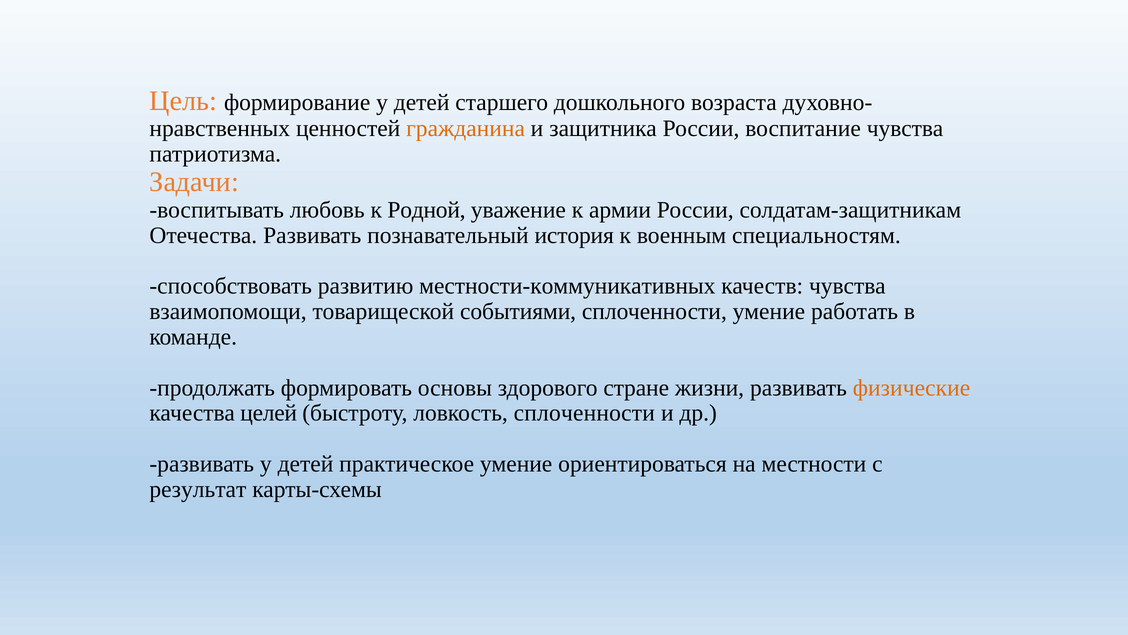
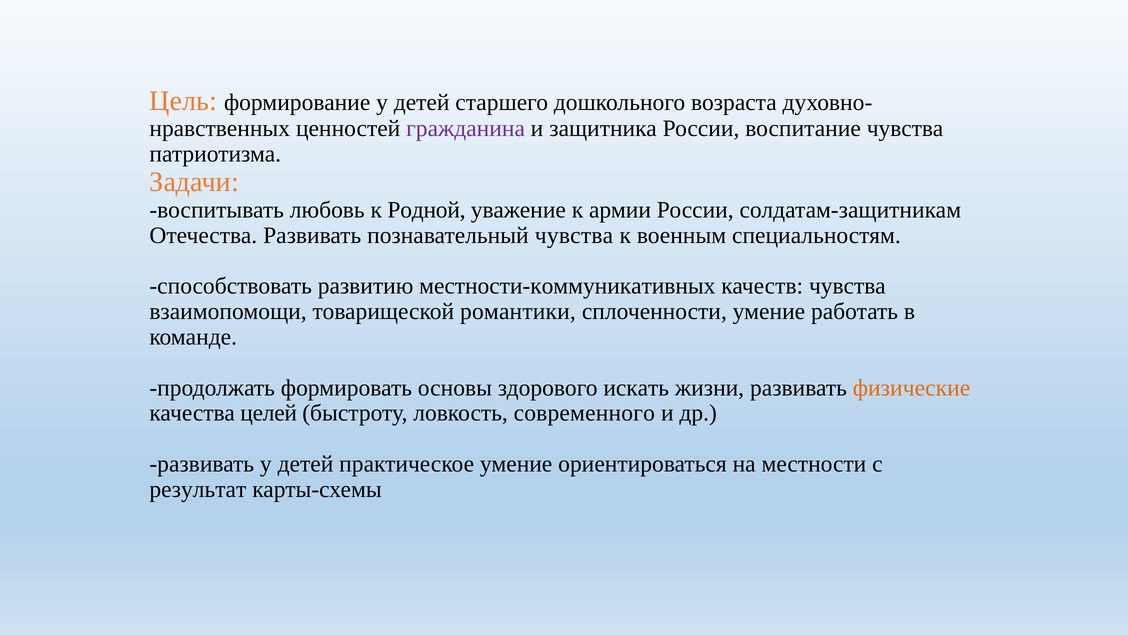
гражданина colour: orange -> purple (466, 129)
познавательный история: история -> чувства (574, 235)
событиями: событиями -> романтики (518, 311)
стране: стране -> искать (636, 387)
ловкость сплоченности: сплоченности -> современного (584, 413)
